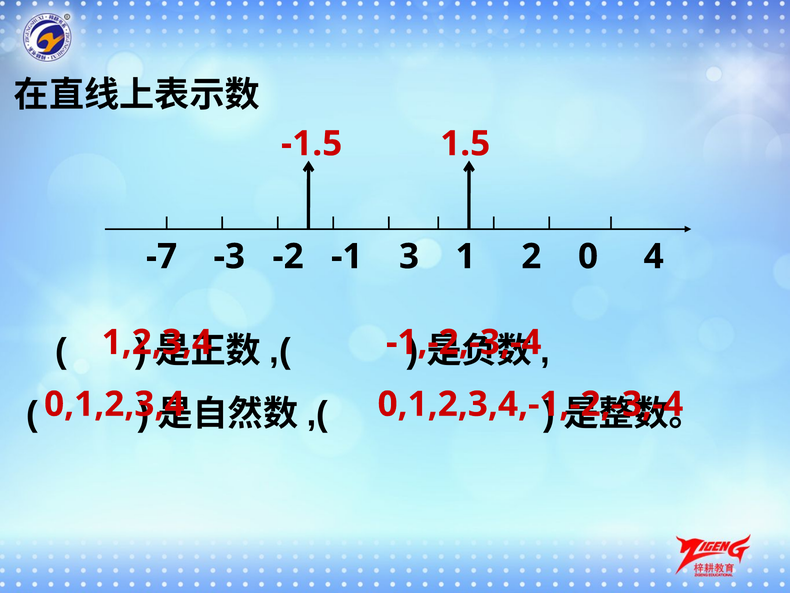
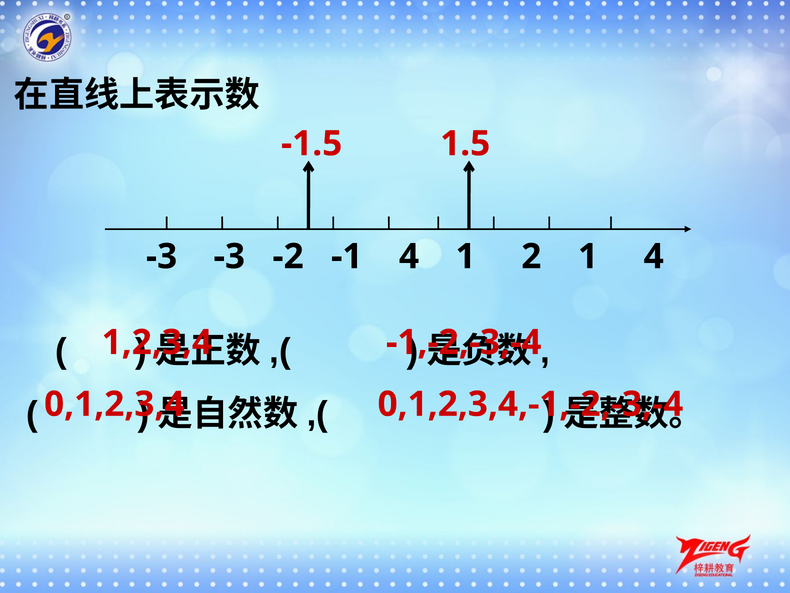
-7: -7 -> -3 (162, 256)
-1 3: 3 -> 4 (409, 256)
2 0: 0 -> 1 (588, 256)
